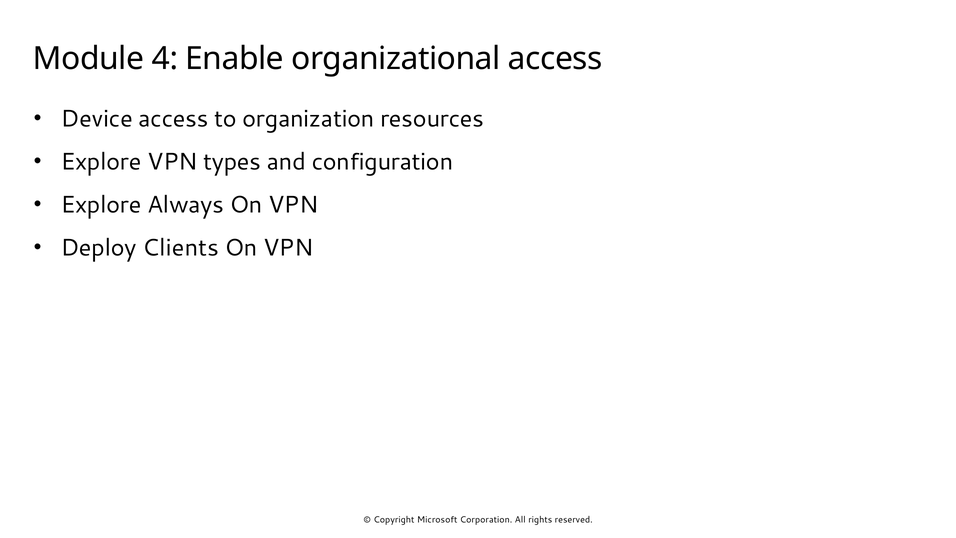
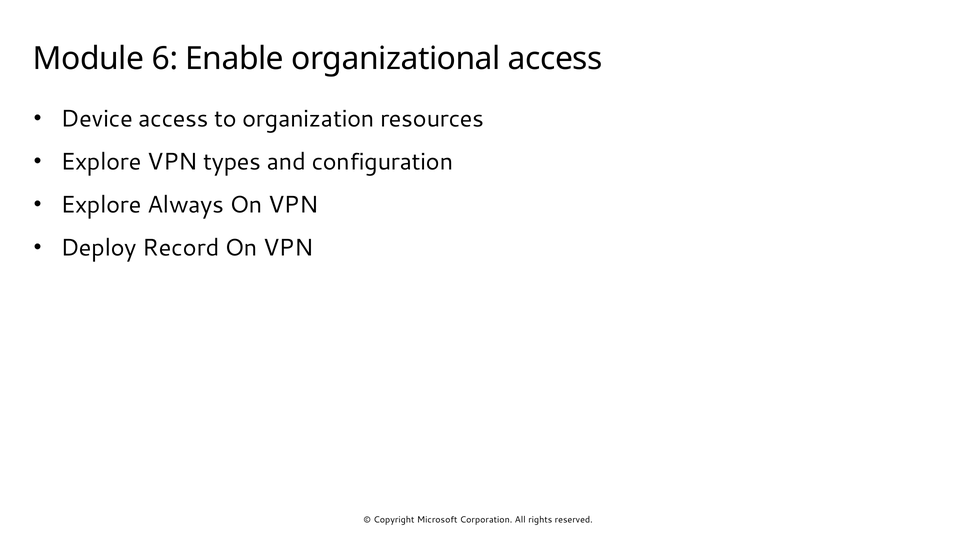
4: 4 -> 6 (165, 59)
Clients: Clients -> Record (181, 248)
